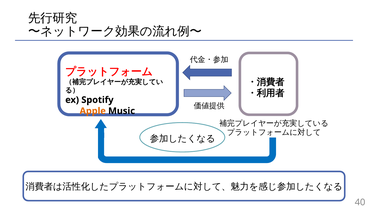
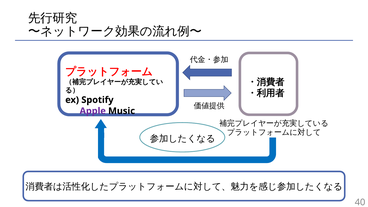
Apple colour: orange -> purple (93, 111)
